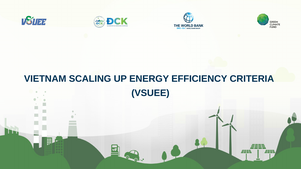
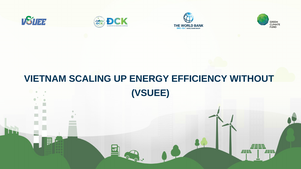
CRITERIA: CRITERIA -> WITHOUT (252, 79)
